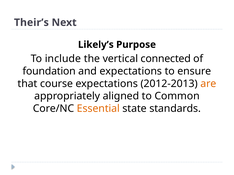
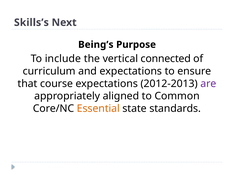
Their’s: Their’s -> Skills’s (31, 23)
Likely’s: Likely’s -> Being’s (96, 45)
foundation: foundation -> curriculum (49, 71)
are colour: orange -> purple (208, 84)
